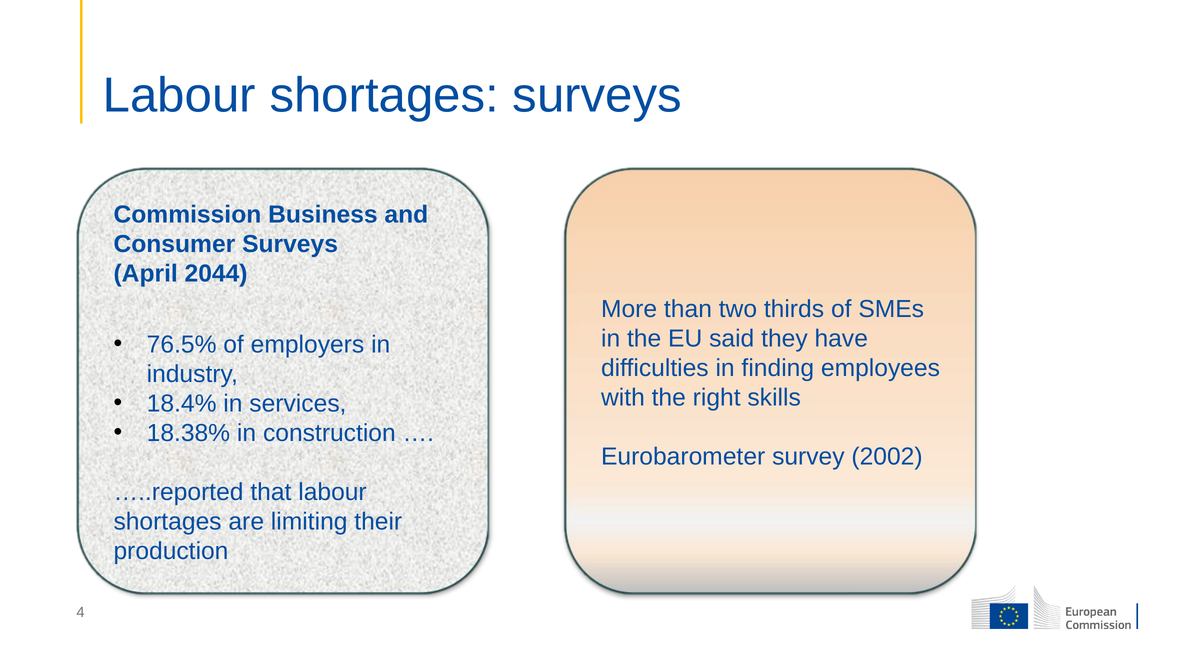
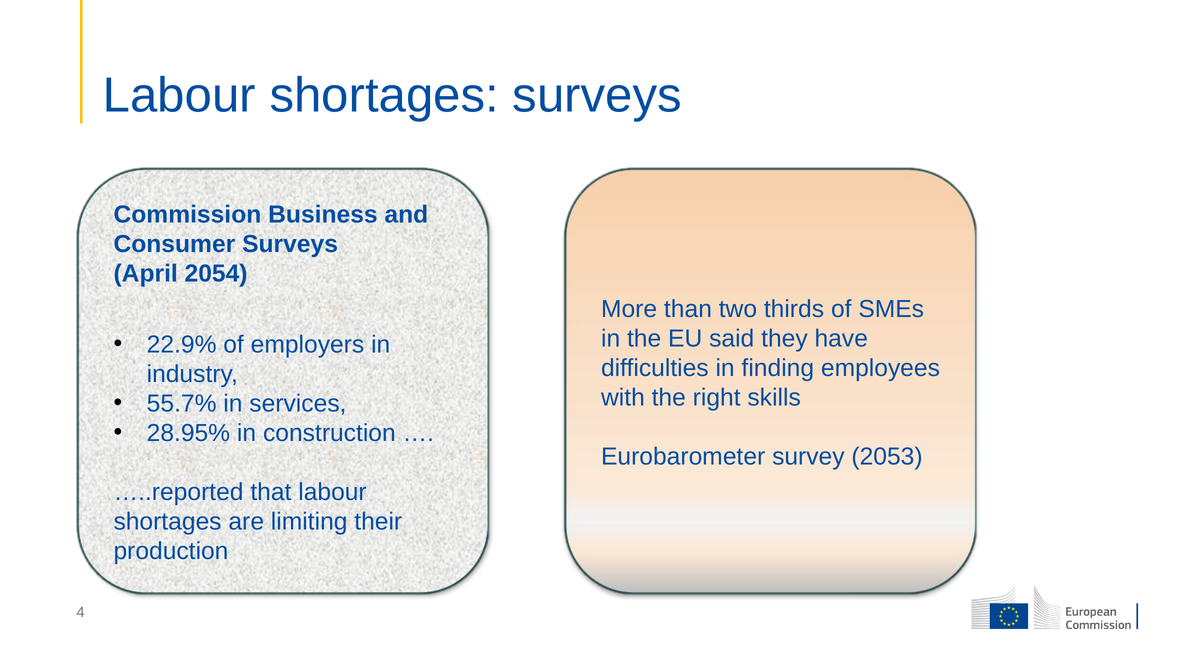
2044: 2044 -> 2054 (216, 274)
76.5%: 76.5% -> 22.9% (182, 345)
18.4%: 18.4% -> 55.7% (182, 404)
18.38%: 18.38% -> 28.95% (188, 433)
2002: 2002 -> 2053 (887, 457)
